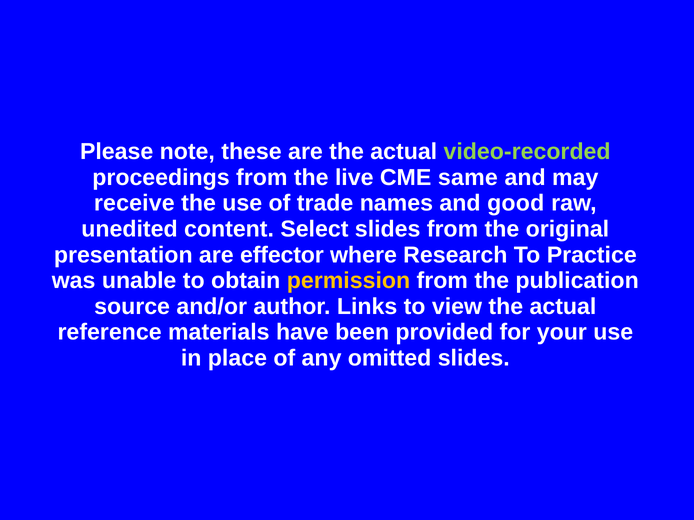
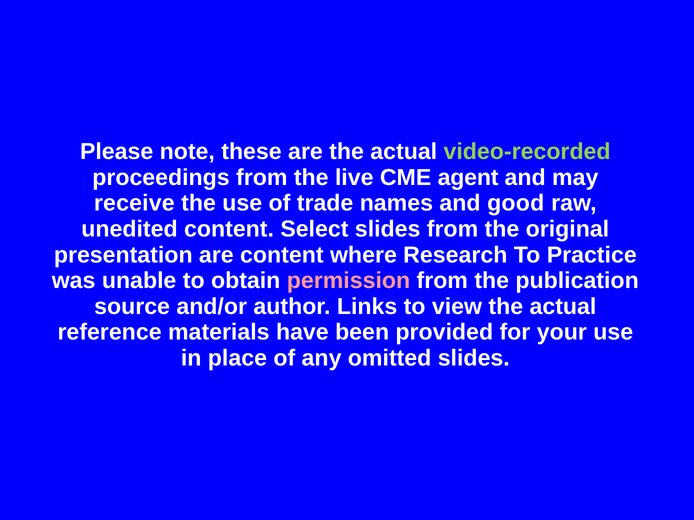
same: same -> agent (468, 178)
are effector: effector -> content (282, 255)
permission colour: yellow -> pink (348, 281)
